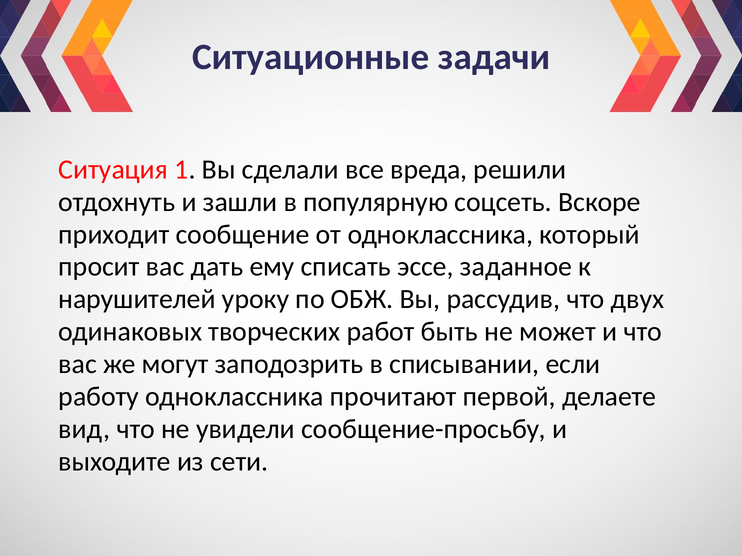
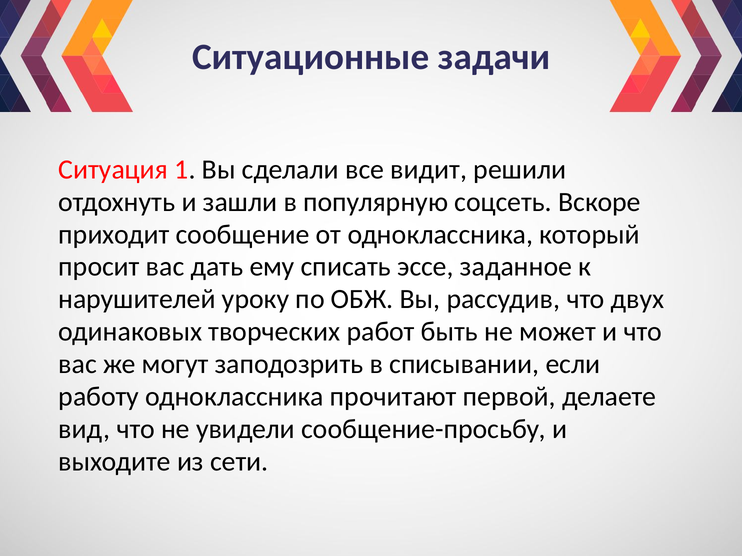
вреда: вреда -> видит (429, 170)
